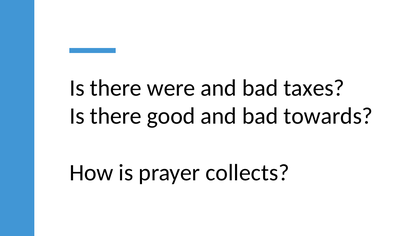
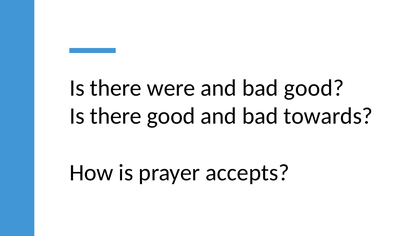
bad taxes: taxes -> good (314, 88)
collects: collects -> accepts (247, 173)
